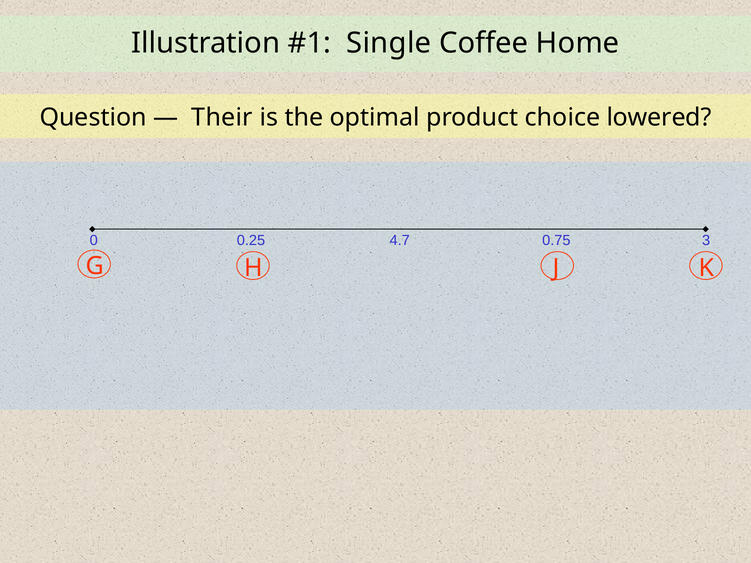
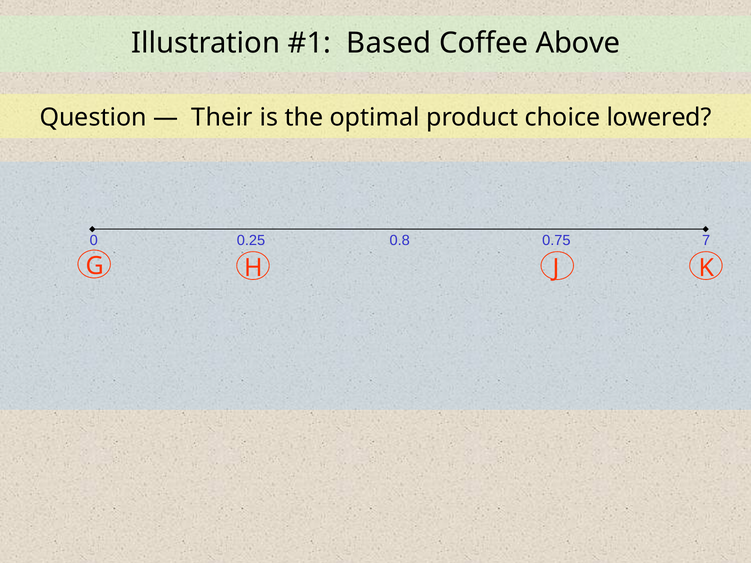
Single: Single -> Based (389, 43)
Home: Home -> Above (578, 43)
4.7: 4.7 -> 0.8 (400, 241)
3: 3 -> 7 (706, 241)
